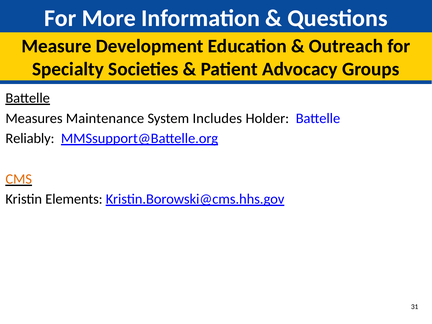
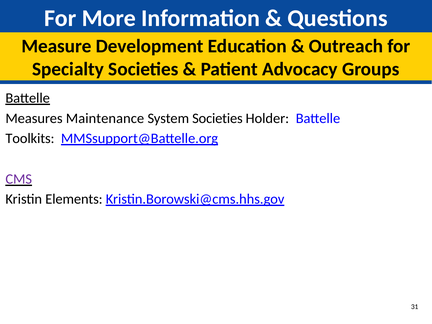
System Includes: Includes -> Societies (217, 118)
Reliably: Reliably -> Toolkits (30, 138)
CMS colour: orange -> purple (19, 179)
